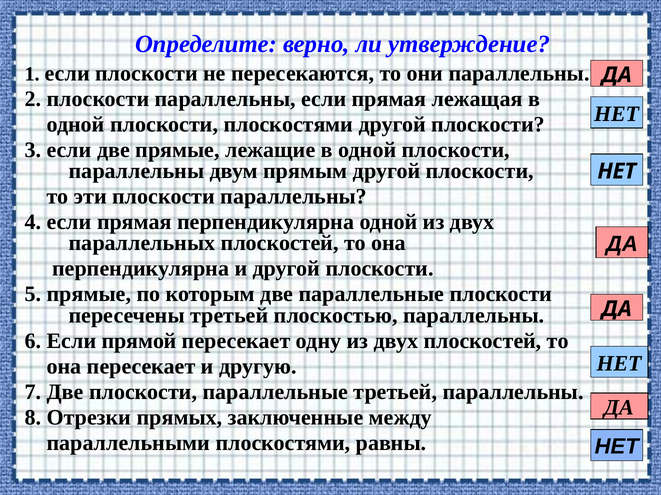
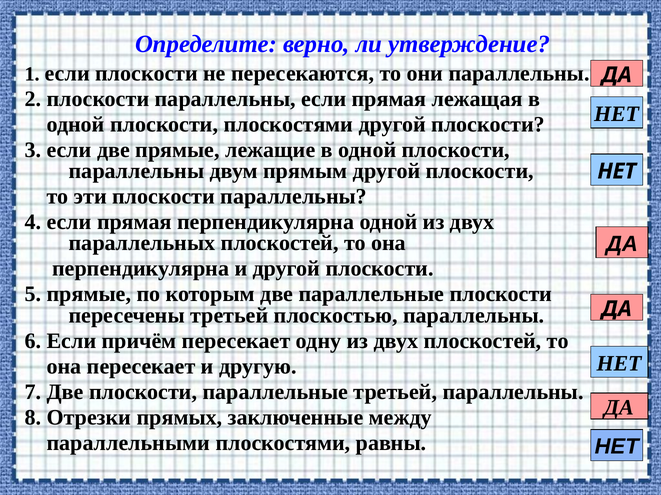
прямой: прямой -> причём (139, 341)
